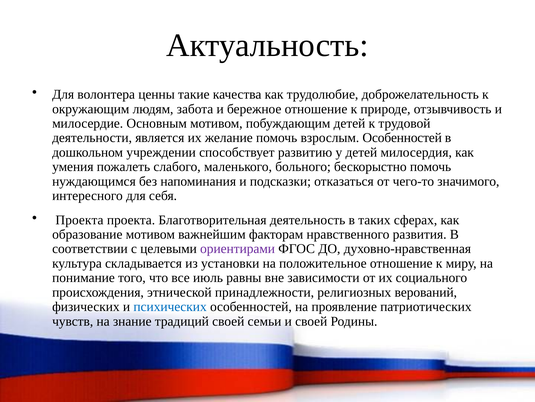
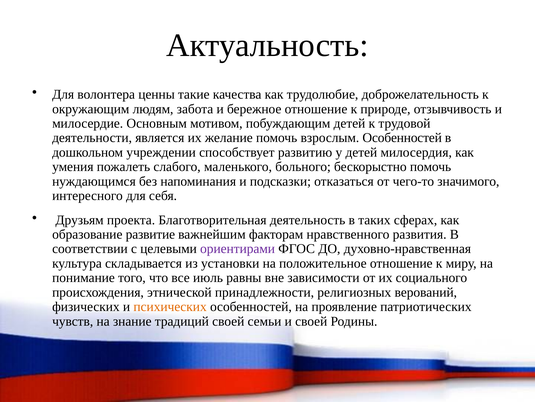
Проекта: Проекта -> Друзьям (80, 220)
образование мотивом: мотивом -> развитие (150, 234)
психических colour: blue -> orange (170, 306)
